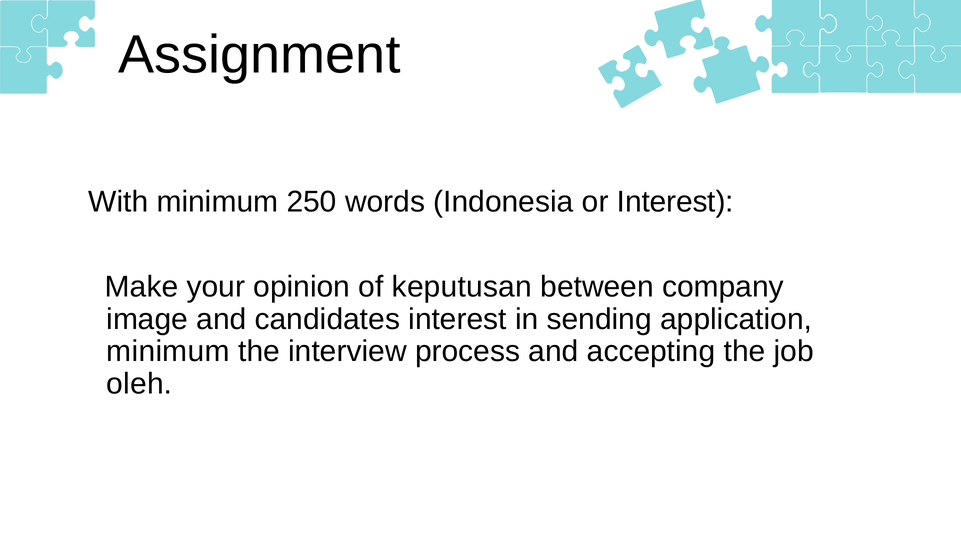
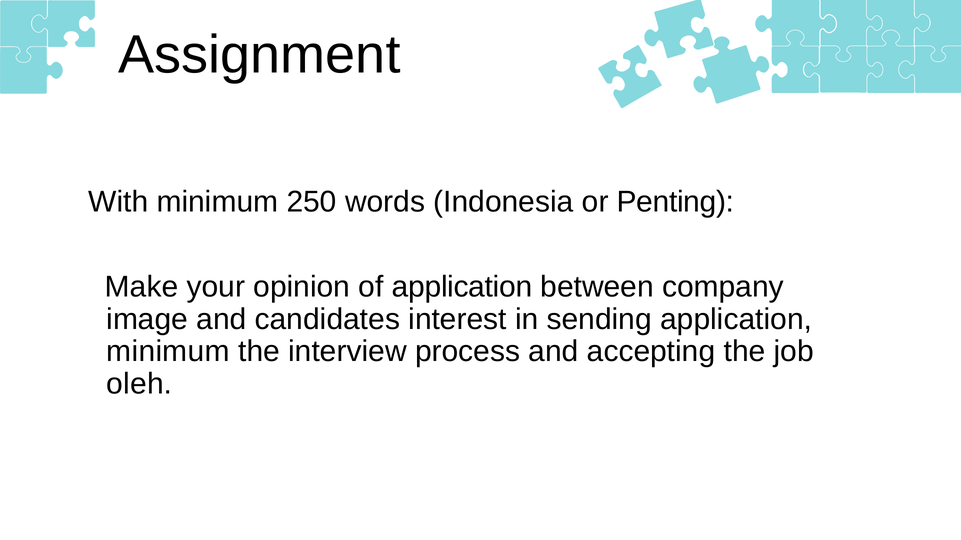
or Interest: Interest -> Penting (675, 202)
of keputusan: keputusan -> application (462, 287)
